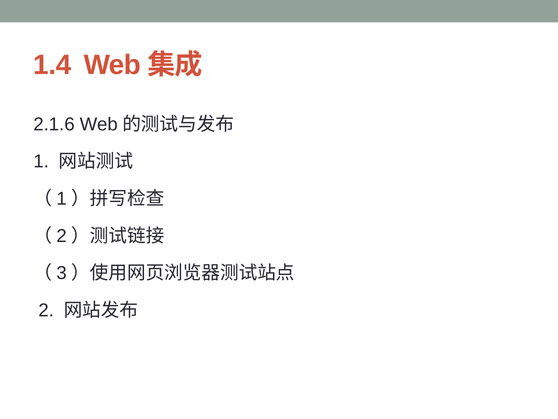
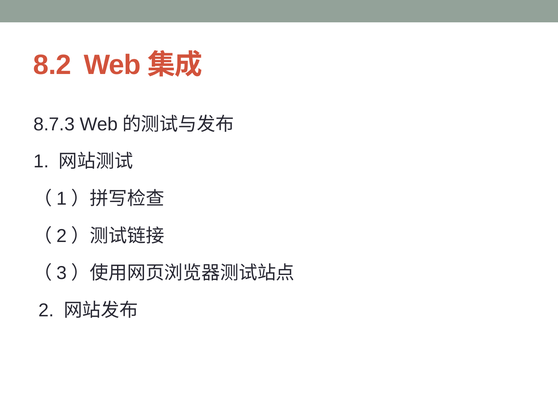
1.4: 1.4 -> 8.2 (52, 65)
2.1.6: 2.1.6 -> 8.7.3 (54, 124)
